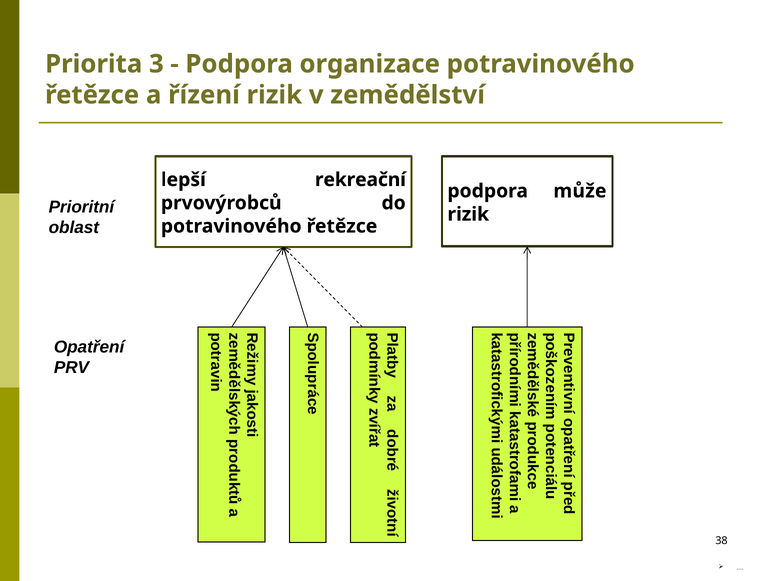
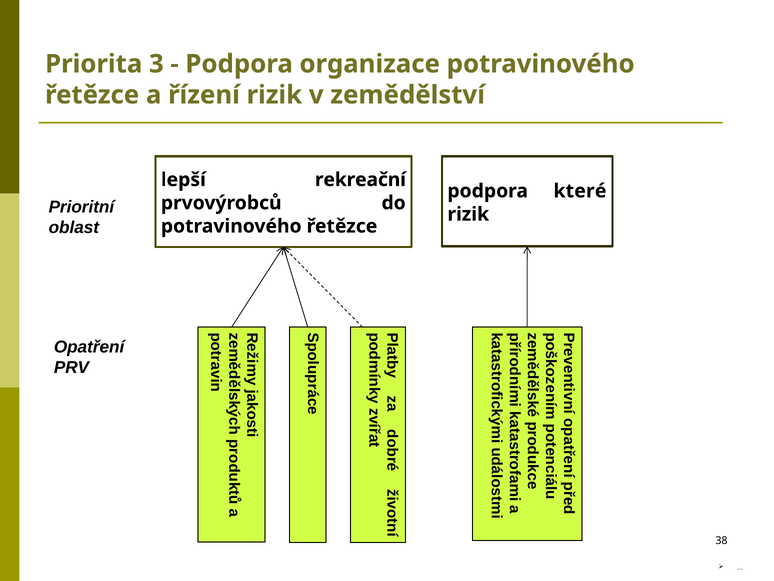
může: může -> které (580, 191)
